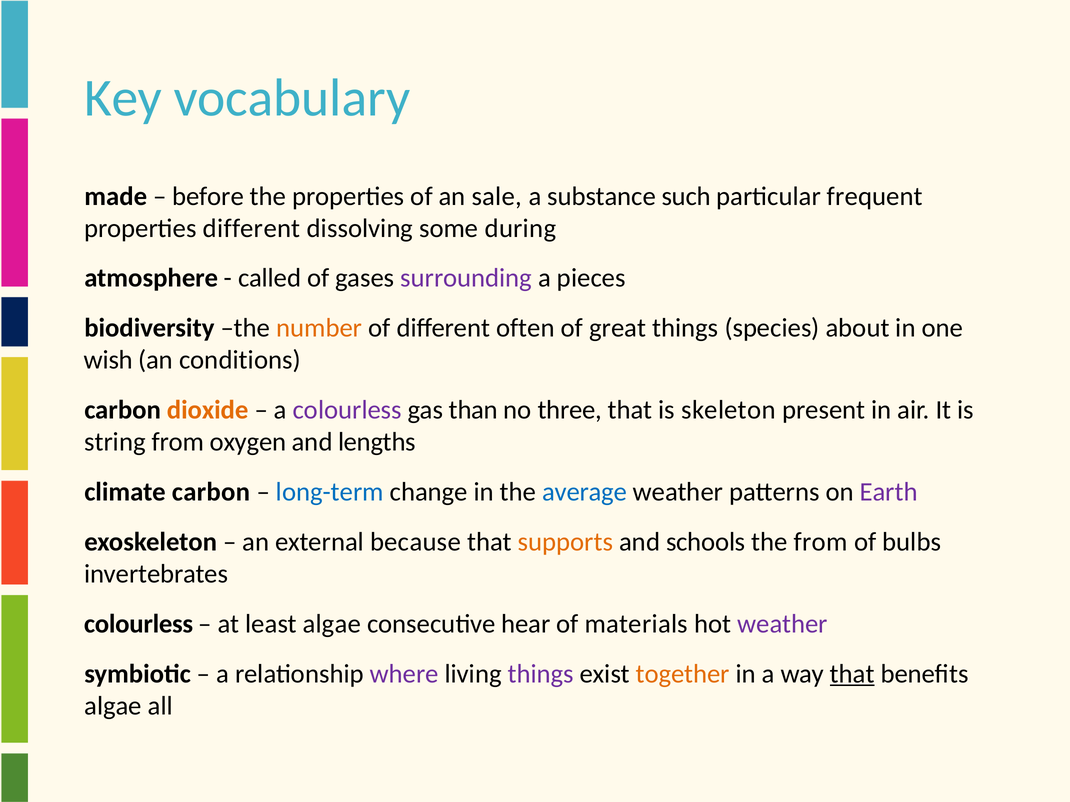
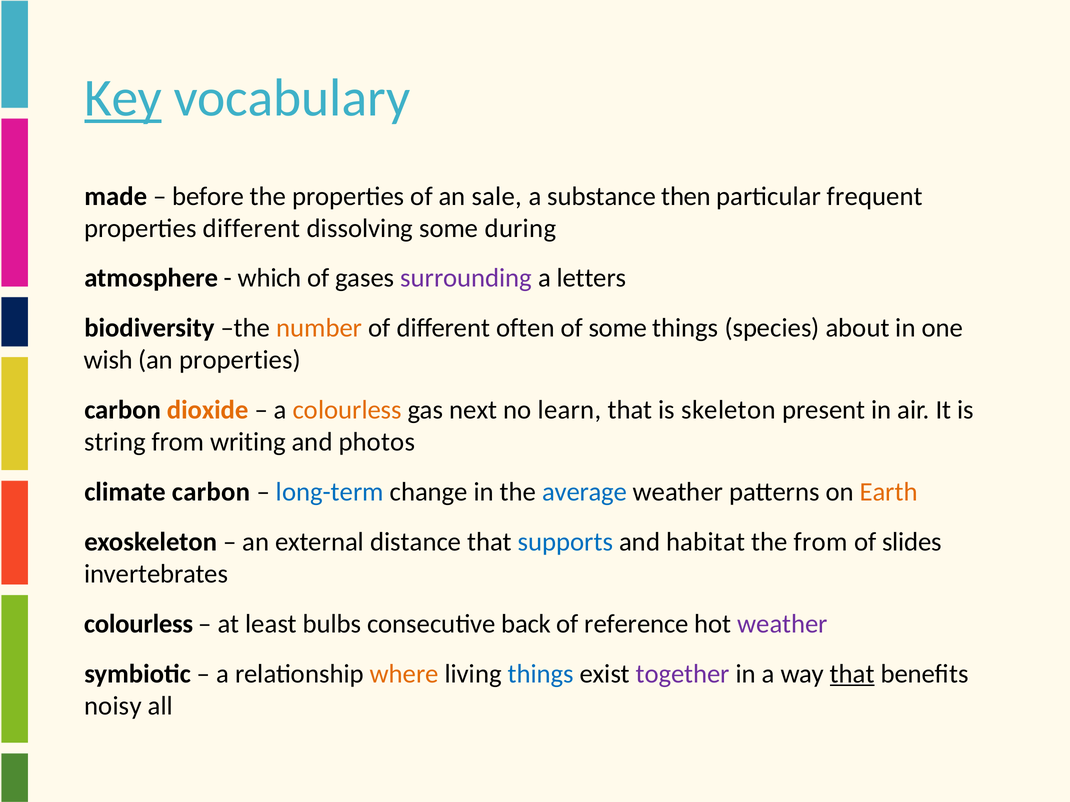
Key underline: none -> present (123, 98)
such: such -> then (686, 196)
called: called -> which (270, 278)
pieces: pieces -> letters (592, 278)
of great: great -> some (618, 328)
an conditions: conditions -> properties (240, 360)
colourless colour: purple -> orange (347, 410)
than: than -> next (473, 410)
three: three -> learn (569, 410)
oxygen: oxygen -> writing (248, 442)
lengths: lengths -> photos (377, 442)
Earth colour: purple -> orange (889, 492)
because: because -> distance (416, 542)
supports colour: orange -> blue (565, 542)
schools: schools -> habitat (706, 542)
bulbs: bulbs -> slides (912, 542)
least algae: algae -> bulbs (332, 624)
hear: hear -> back (526, 624)
materials: materials -> reference (636, 624)
where colour: purple -> orange (404, 674)
things colour: purple -> blue (541, 674)
together colour: orange -> purple (683, 674)
algae: algae -> noisy (113, 706)
